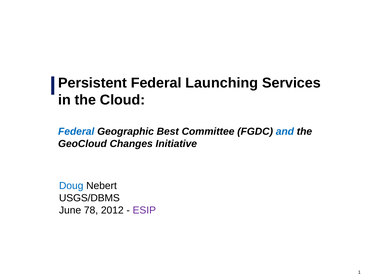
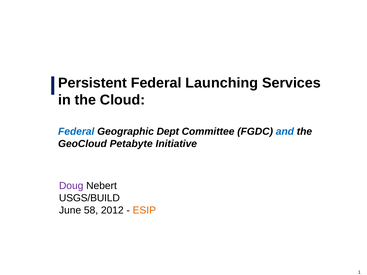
Best: Best -> Dept (168, 132)
Changes: Changes -> Petabyte (131, 144)
Doug colour: blue -> purple (71, 186)
USGS/DBMS: USGS/DBMS -> USGS/BUILD (89, 198)
78: 78 -> 58 (91, 211)
ESIP colour: purple -> orange (144, 211)
